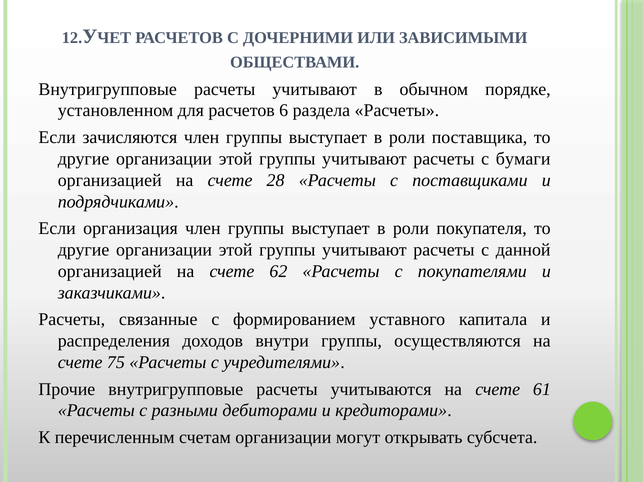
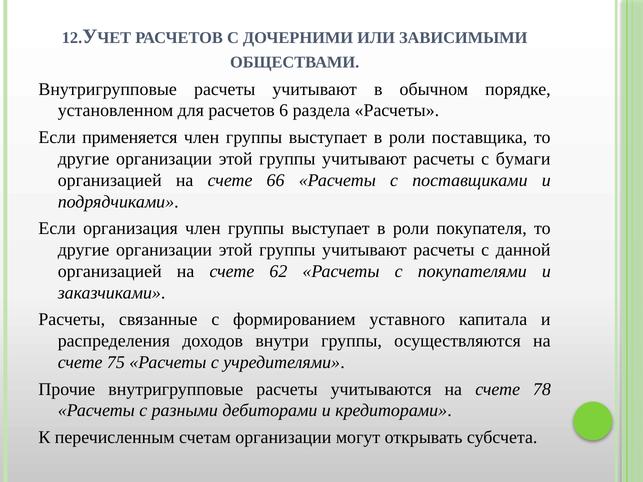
зачисляются: зачисляются -> применяется (130, 137)
28: 28 -> 66 (276, 180)
61: 61 -> 78 (542, 389)
